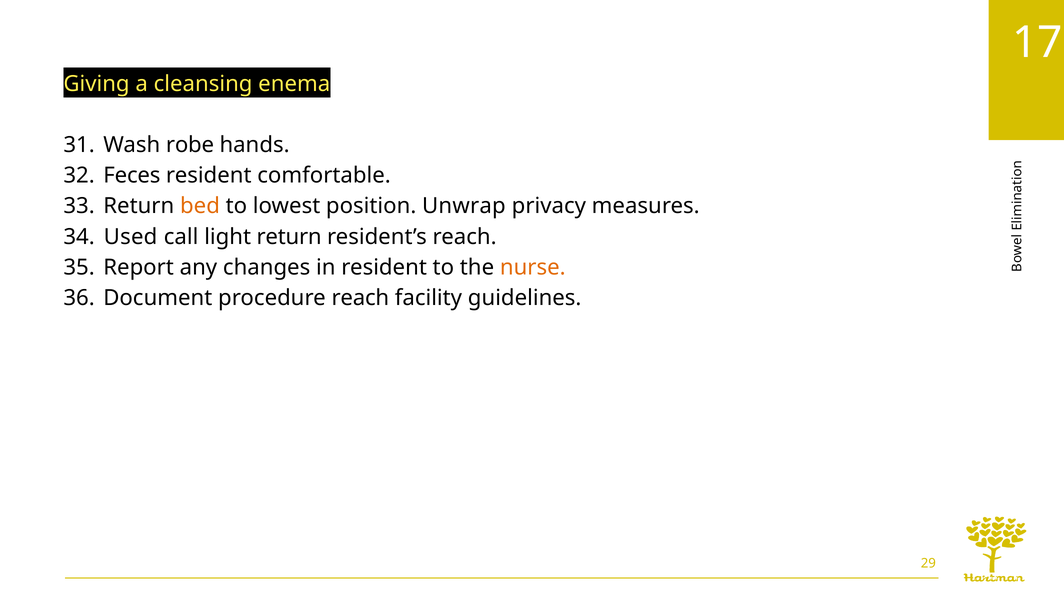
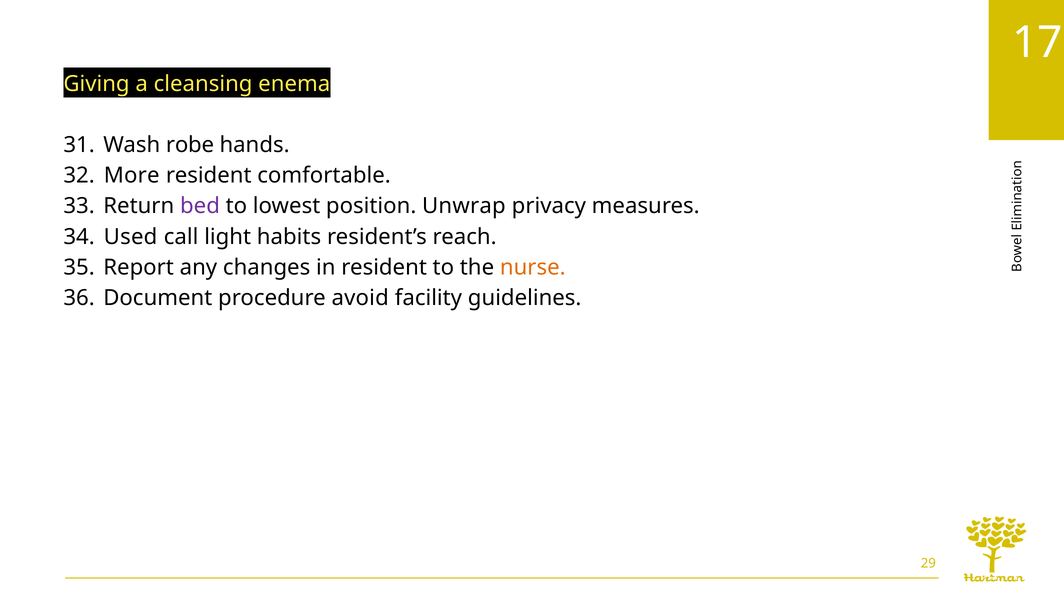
Feces: Feces -> More (132, 176)
bed colour: orange -> purple (200, 206)
light return: return -> habits (289, 237)
procedure reach: reach -> avoid (360, 298)
